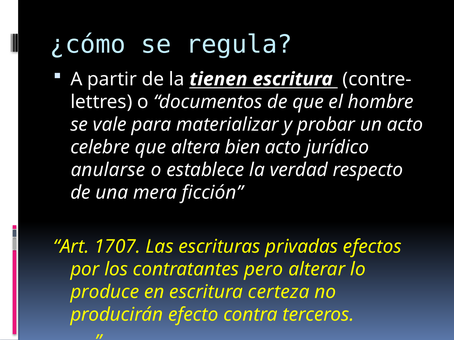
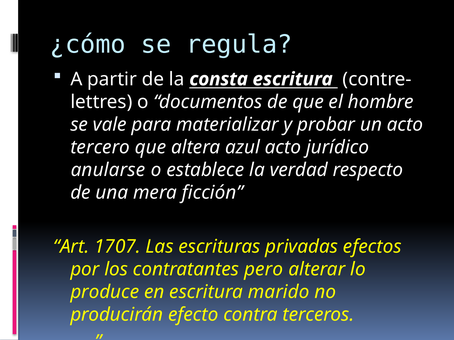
tienen: tienen -> consta (219, 79)
celebre: celebre -> tercero (100, 147)
bien: bien -> azul (243, 147)
certeza: certeza -> marido (279, 292)
